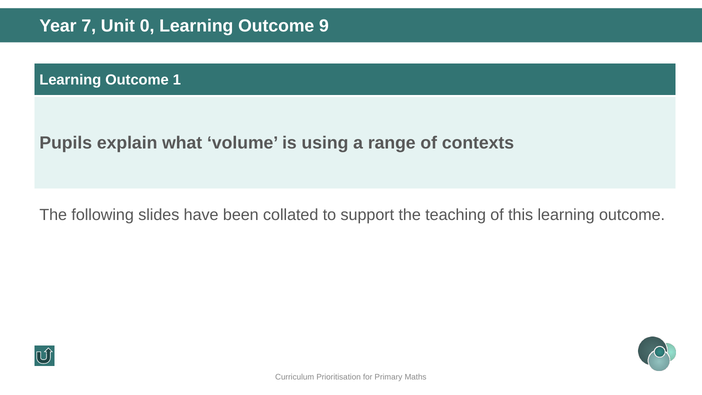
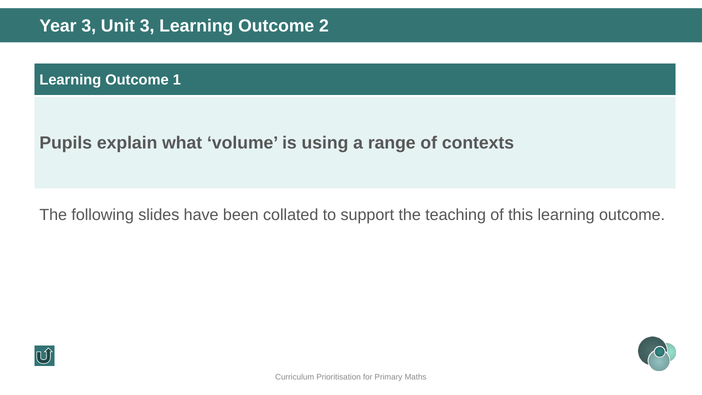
Year 7: 7 -> 3 (89, 26)
Unit 0: 0 -> 3 (147, 26)
9: 9 -> 2 (324, 26)
